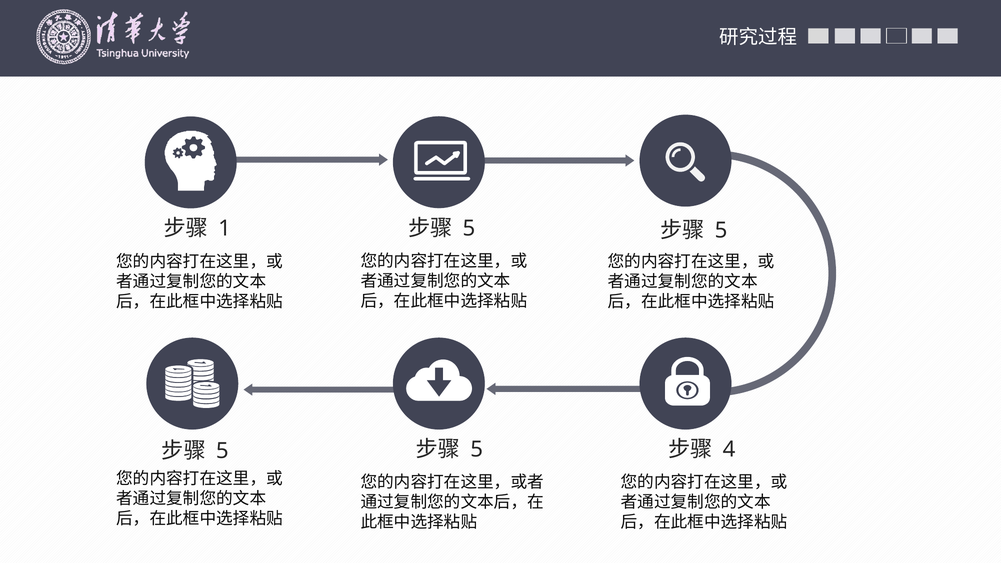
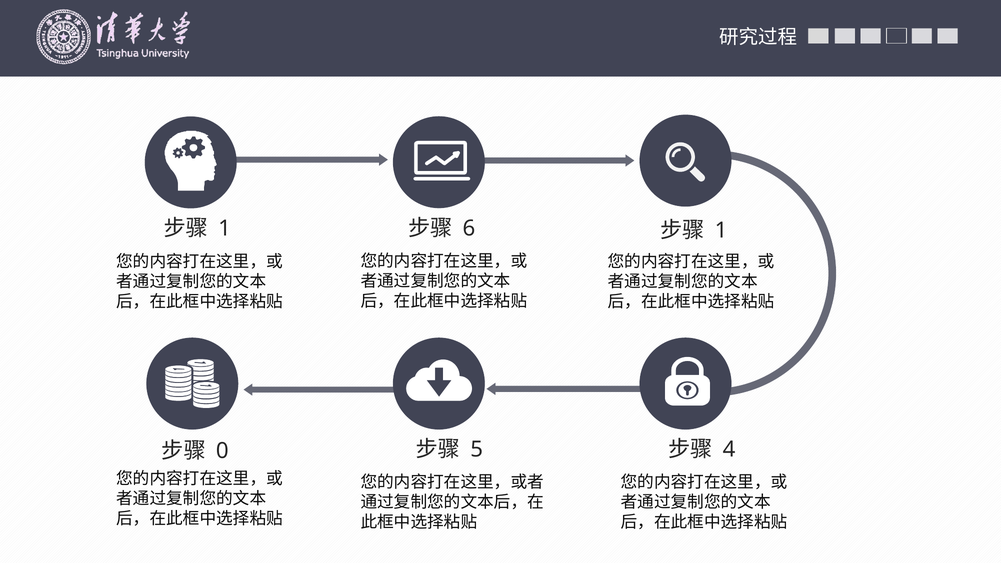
5: 5 -> 6 (469, 229)
5: 5 -> 1 (721, 230)
5: 5 -> 0 (222, 451)
